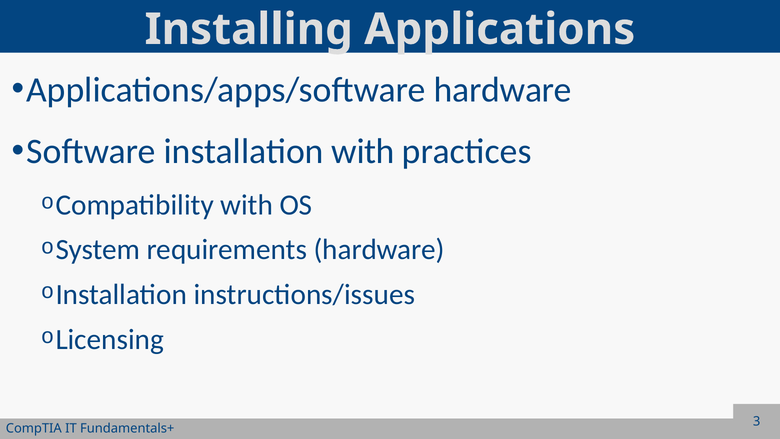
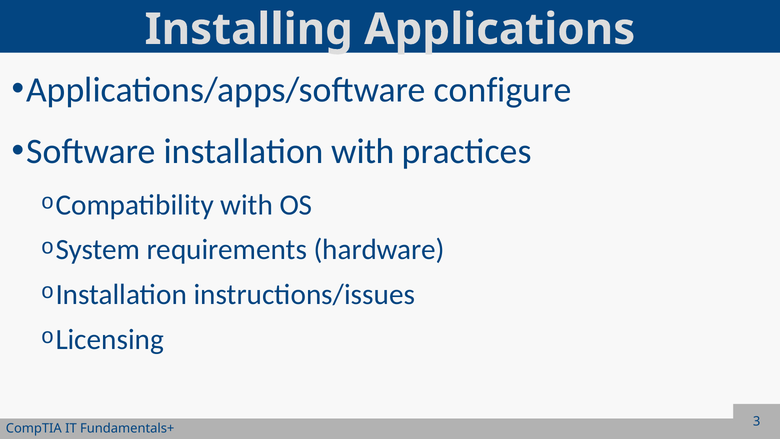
Applications/apps/software hardware: hardware -> configure (503, 90)
